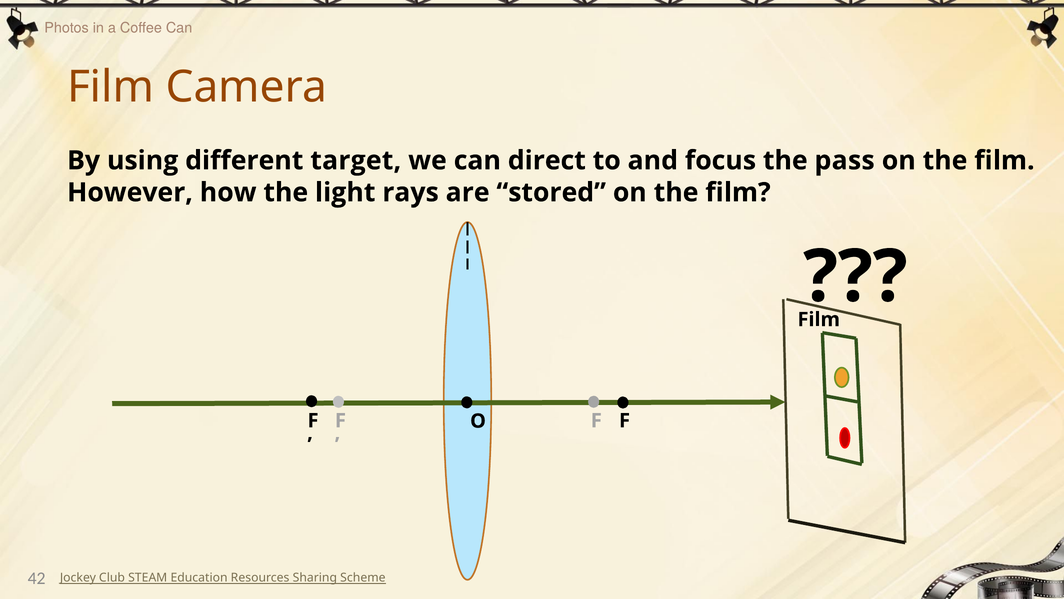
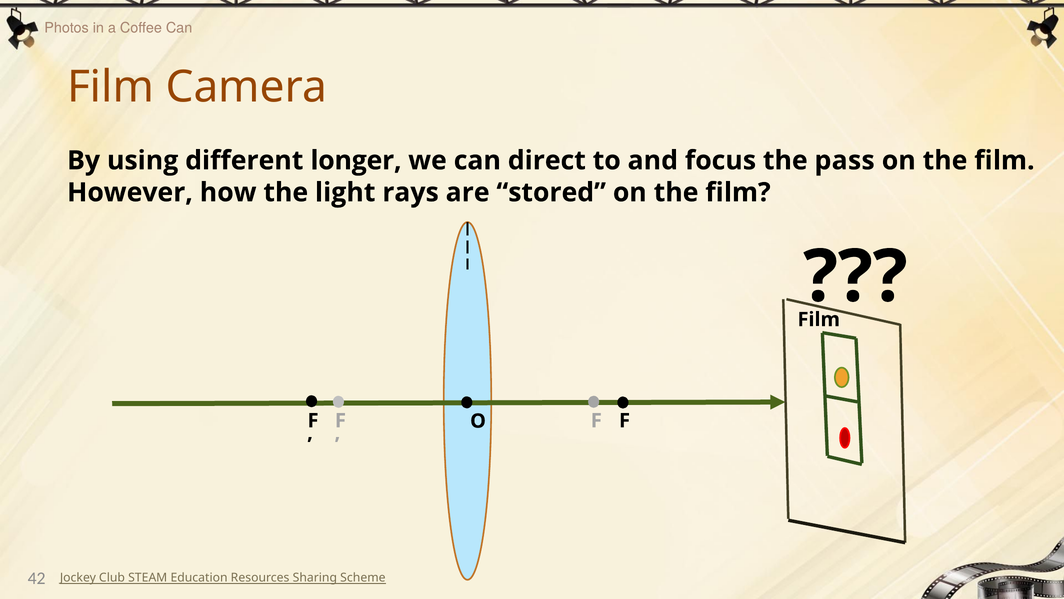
target: target -> longer (356, 160)
